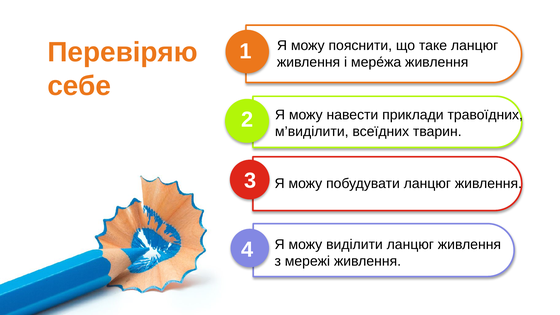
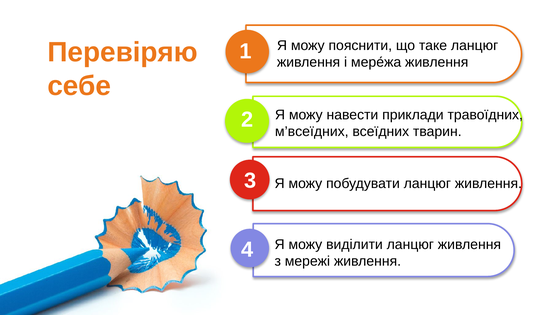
м’виділити: м’виділити -> м’всеїдних (312, 132)
